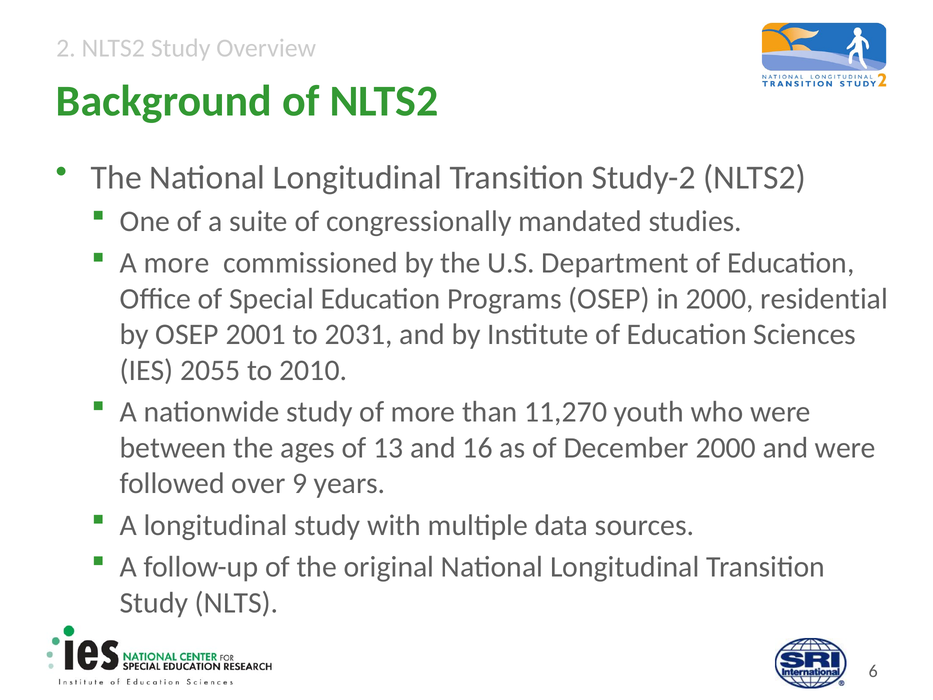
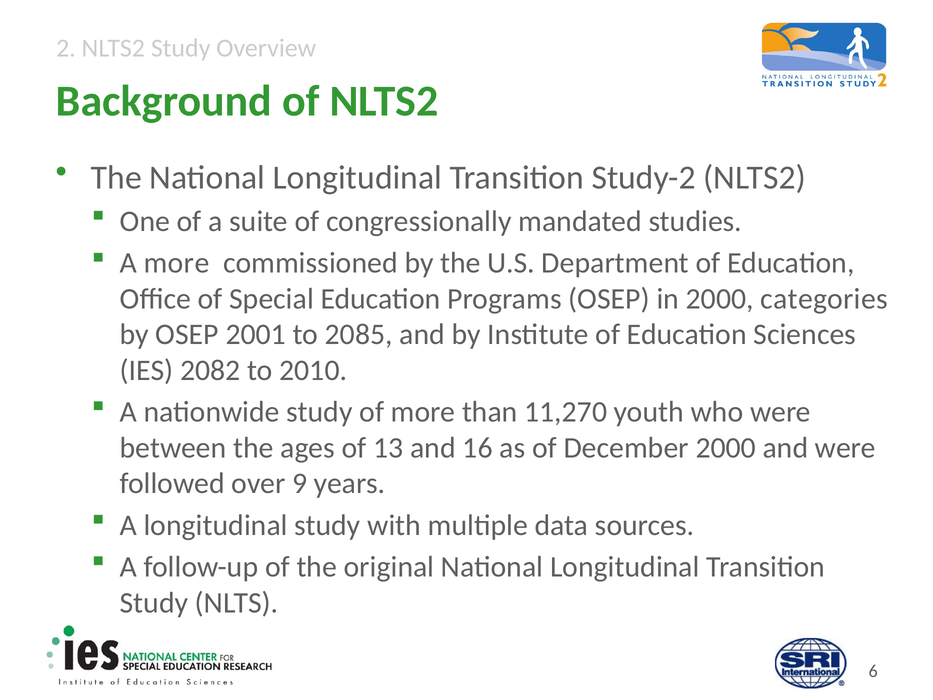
residential: residential -> categories (824, 299)
2031: 2031 -> 2085 (359, 334)
2055: 2055 -> 2082 (210, 370)
